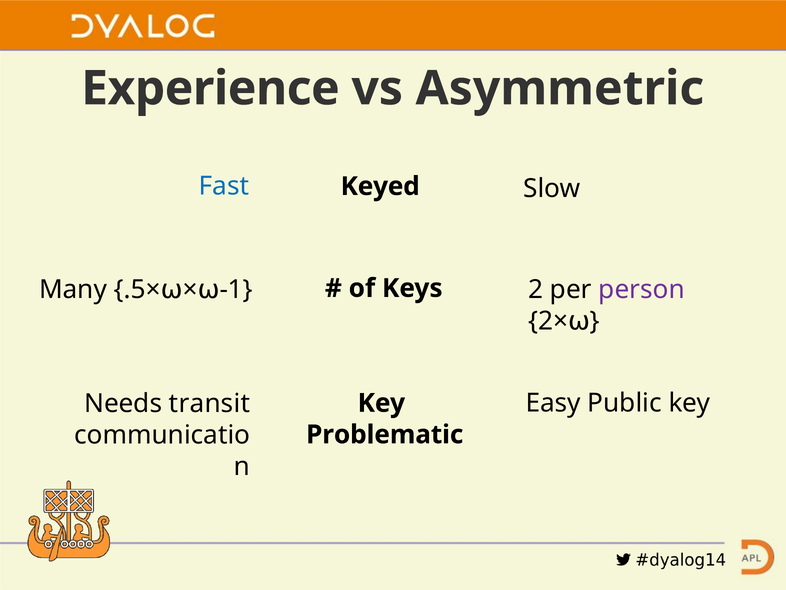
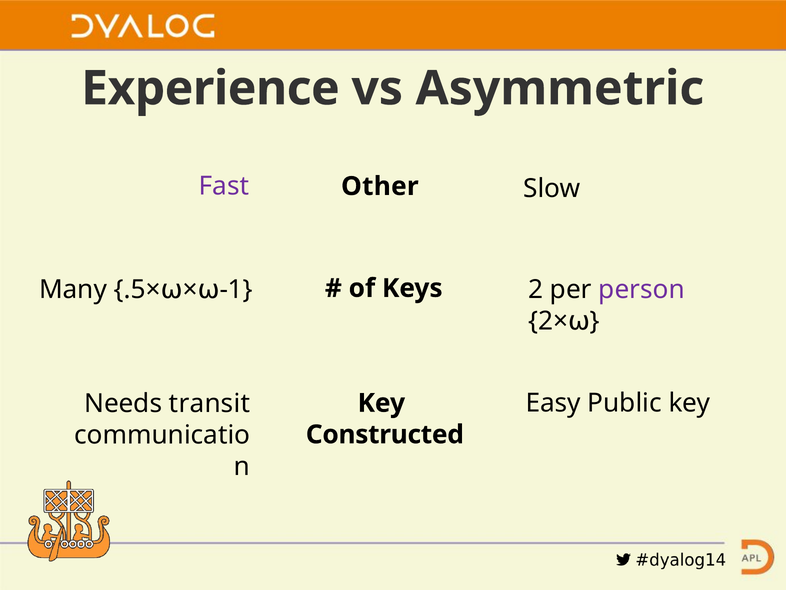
Fast colour: blue -> purple (224, 186)
Keyed: Keyed -> Other (380, 186)
Problematic: Problematic -> Constructed (385, 434)
